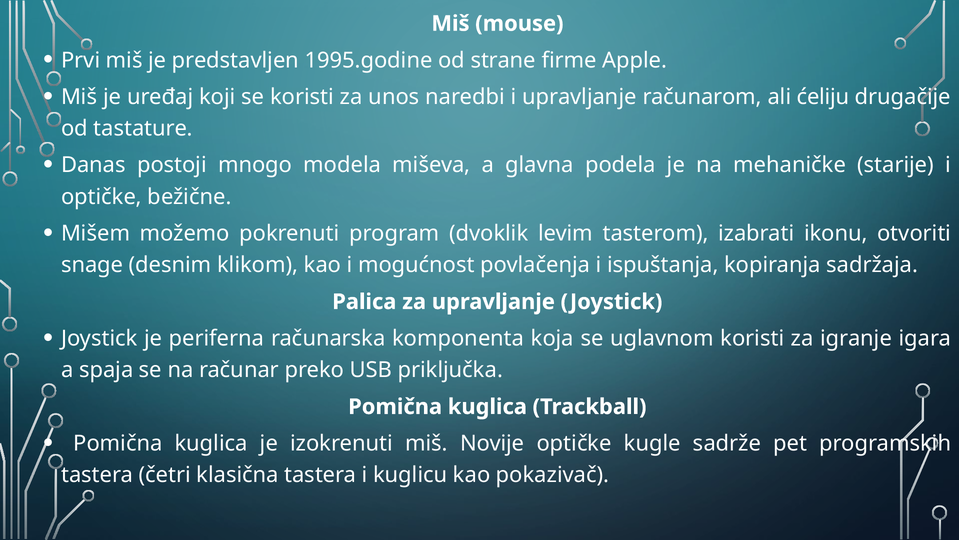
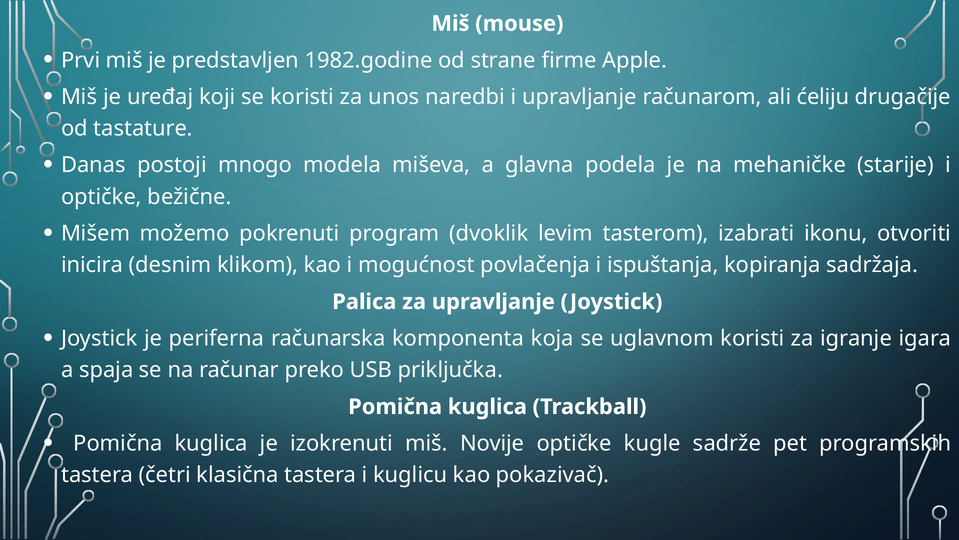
1995.godine: 1995.godine -> 1982.godine (369, 60)
snage: snage -> inicira (92, 265)
